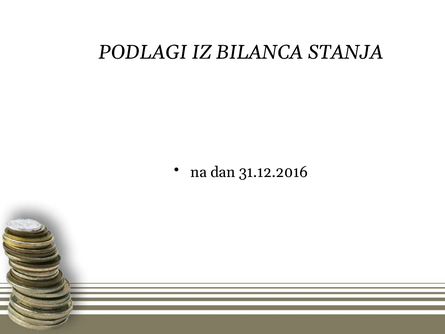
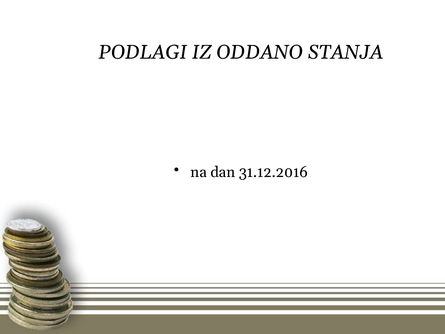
BILANCA: BILANCA -> ODDANO (260, 52)
